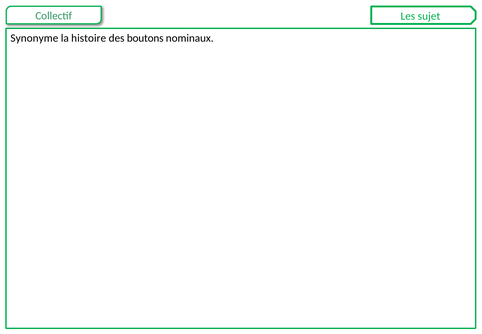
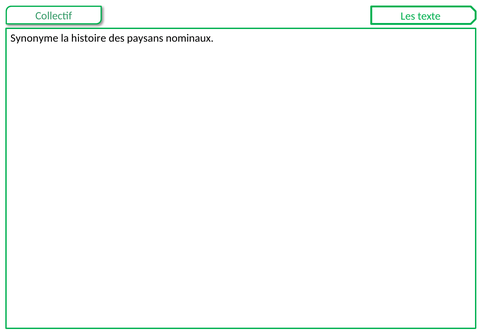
sujet: sujet -> texte (429, 16)
boutons: boutons -> paysans (145, 38)
